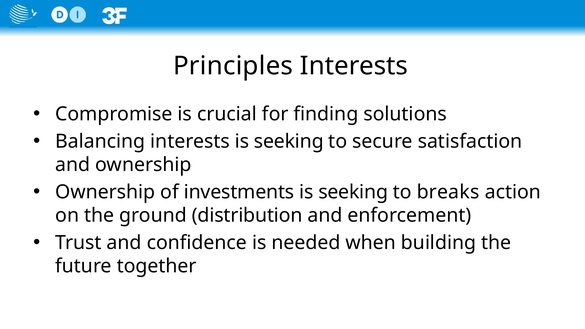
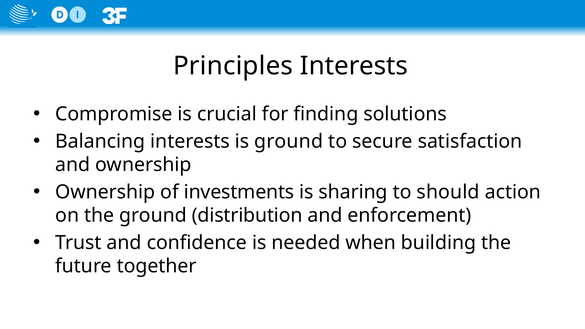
interests is seeking: seeking -> ground (289, 141)
seeking: seeking -> sharing (353, 192)
breaks: breaks -> should (448, 192)
